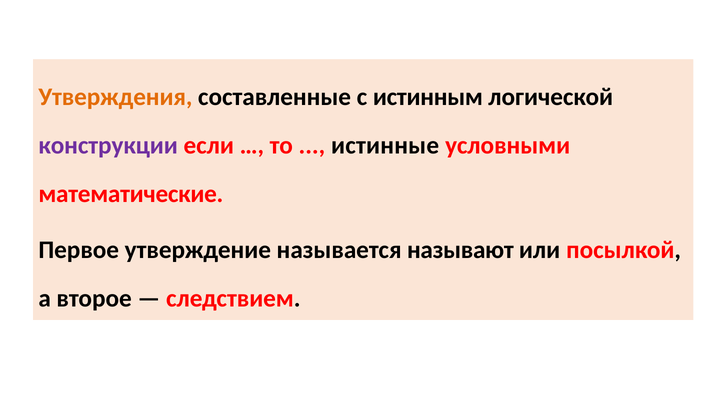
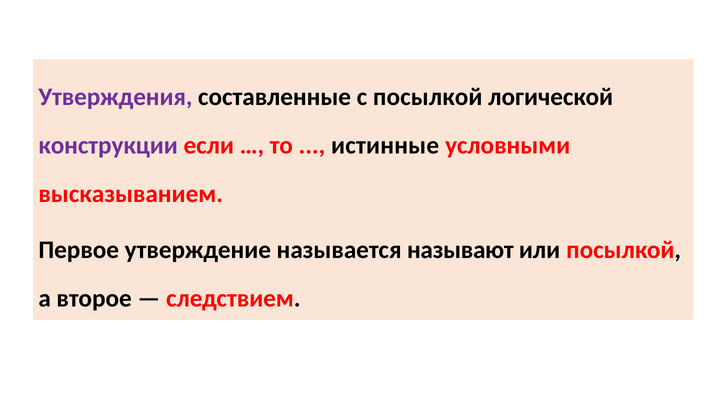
Утверждения colour: orange -> purple (115, 97)
с истинным: истинным -> посылкой (428, 97)
математические: математические -> высказыванием (131, 194)
